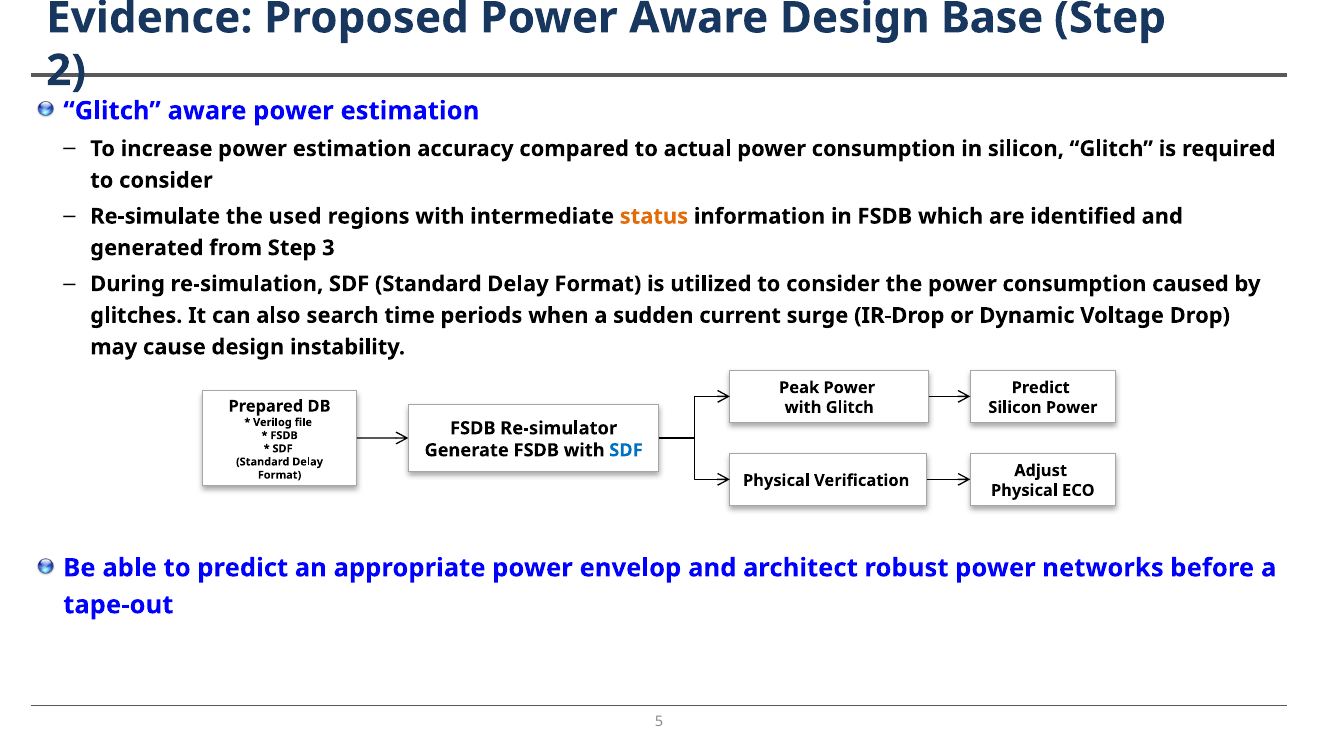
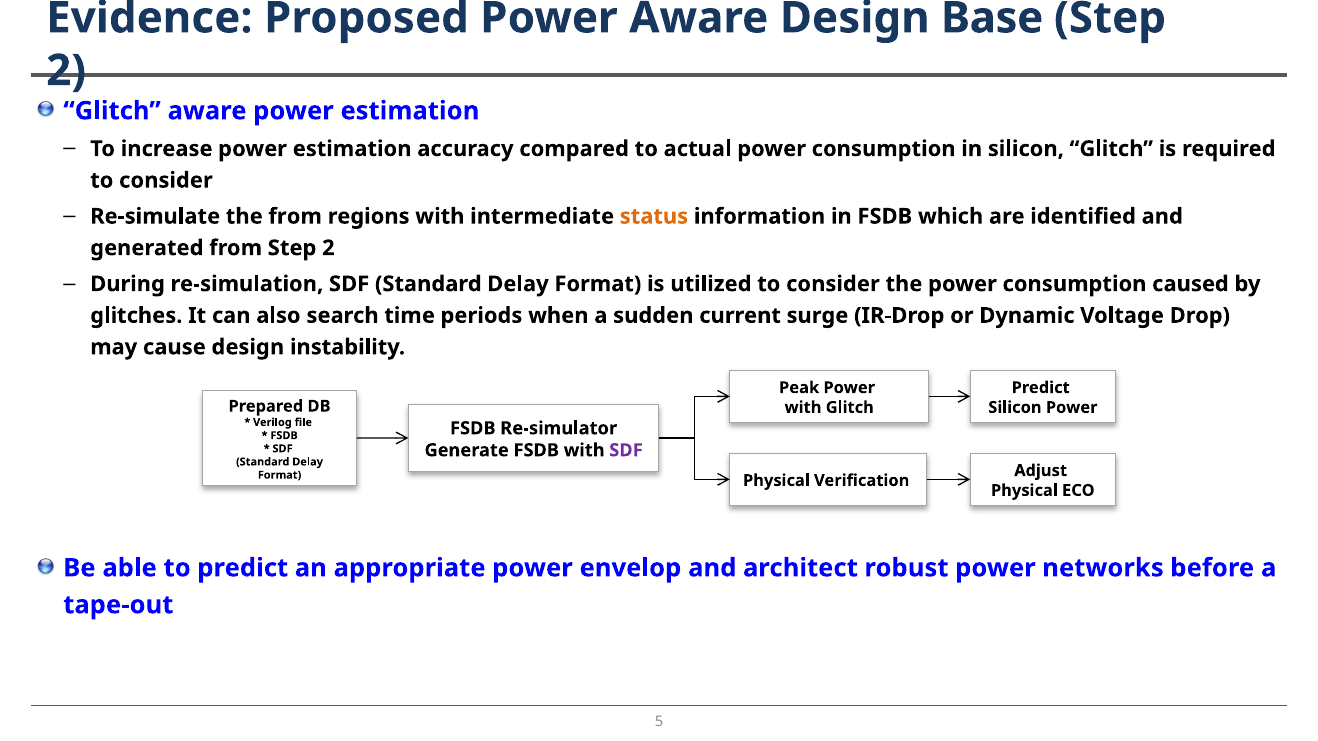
the used: used -> from (295, 217)
from Step 3: 3 -> 2 (328, 248)
SDF colour: blue -> purple (626, 451)
